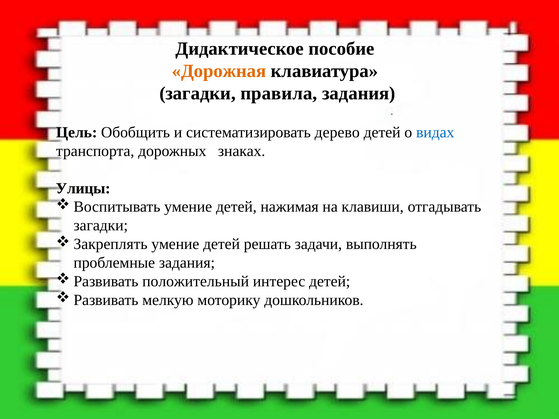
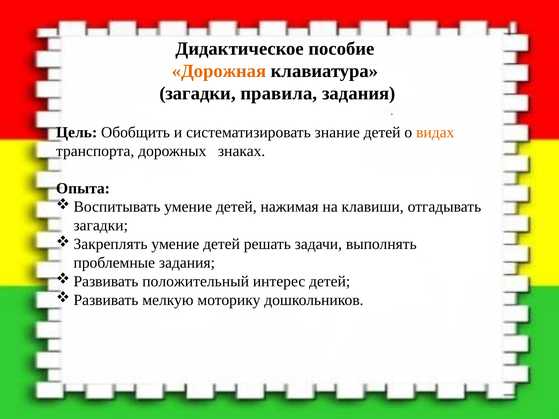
дерево: дерево -> знание (337, 132)
видах colour: blue -> orange (435, 132)
Улицы: Улицы -> Опыта (83, 188)
